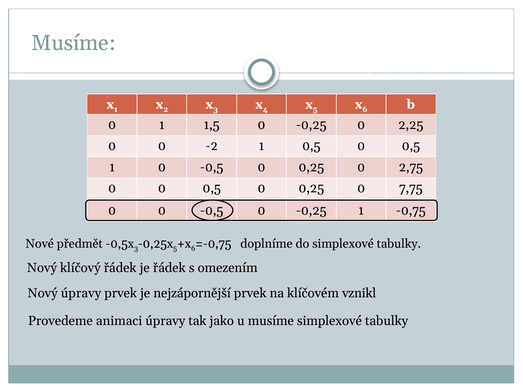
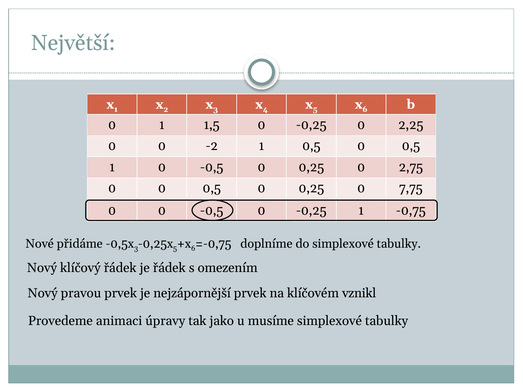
Musíme: Musíme -> Největší (73, 43)
předmět: předmět -> přidáme (80, 244)
Nový úpravy: úpravy -> pravou (81, 293)
